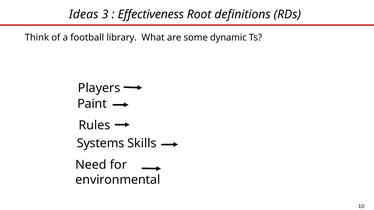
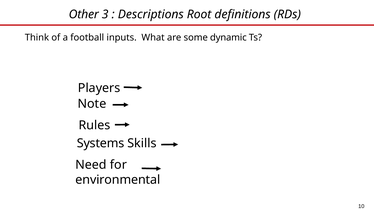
Ideas: Ideas -> Other (84, 14)
Effectiveness: Effectiveness -> Descriptions (151, 14)
library: library -> inputs (122, 38)
Paint: Paint -> Note (92, 104)
